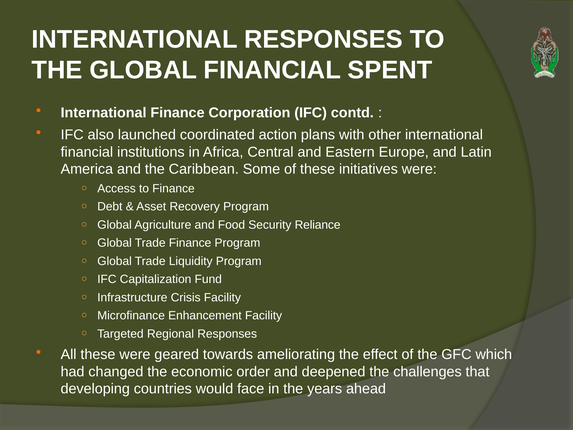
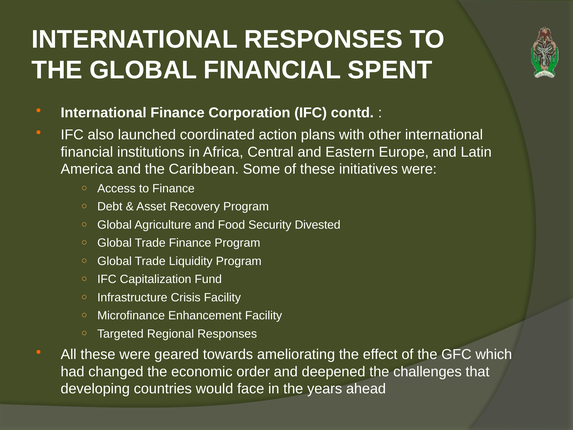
Reliance: Reliance -> Divested (318, 225)
